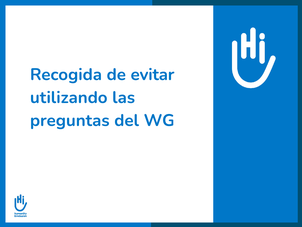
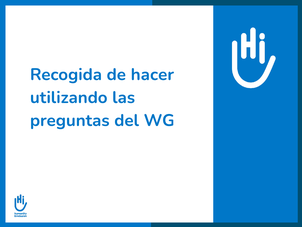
evitar: evitar -> hacer (152, 74)
